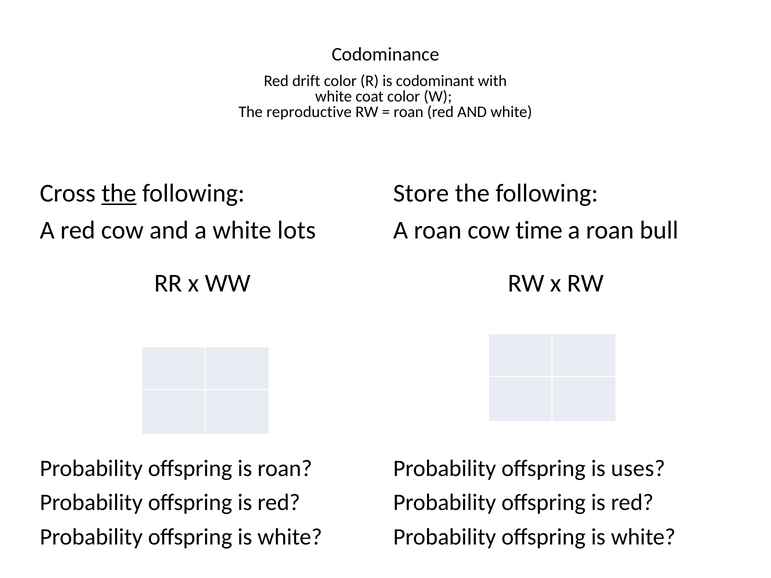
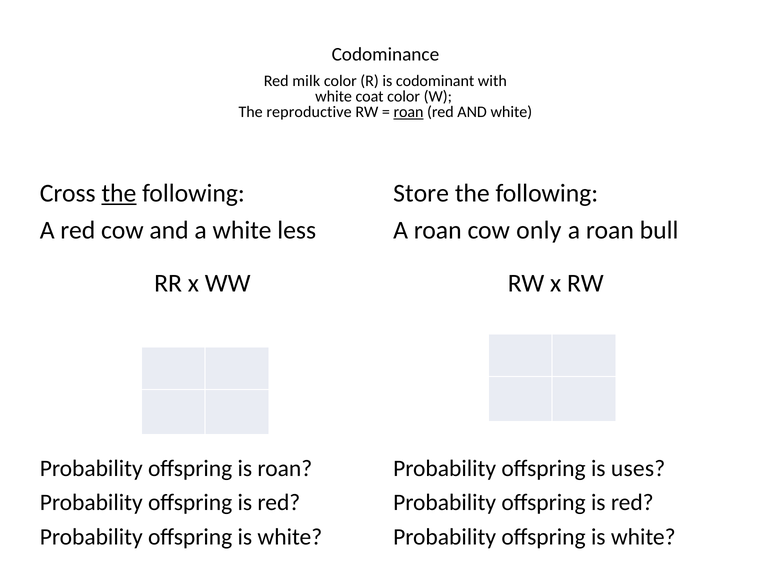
drift: drift -> milk (306, 81)
roan underline: none -> present (409, 112)
lots: lots -> less (297, 231)
time: time -> only (539, 231)
